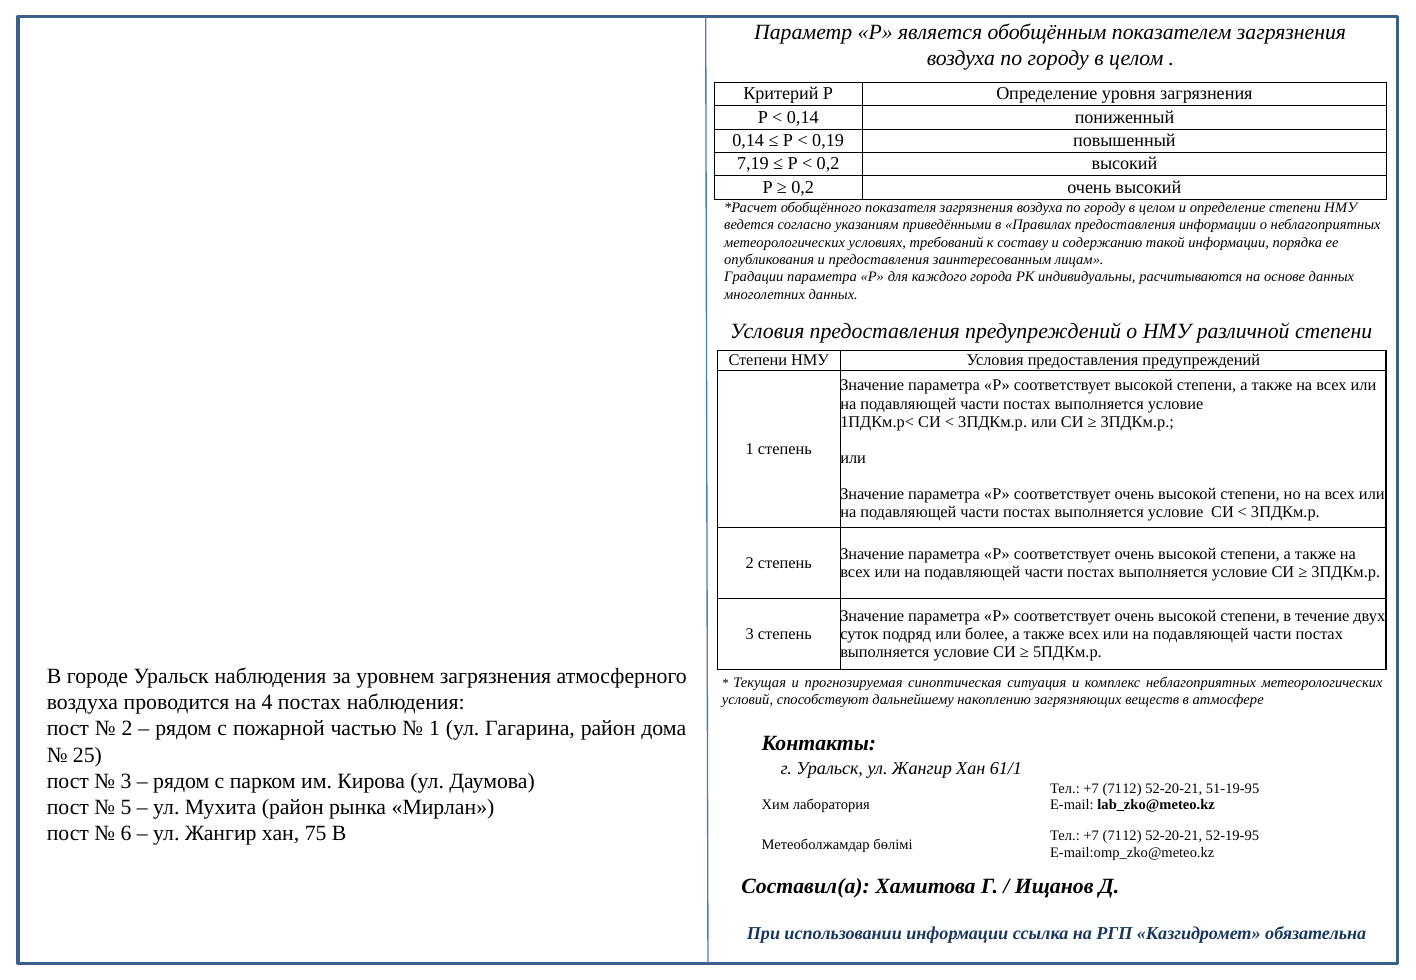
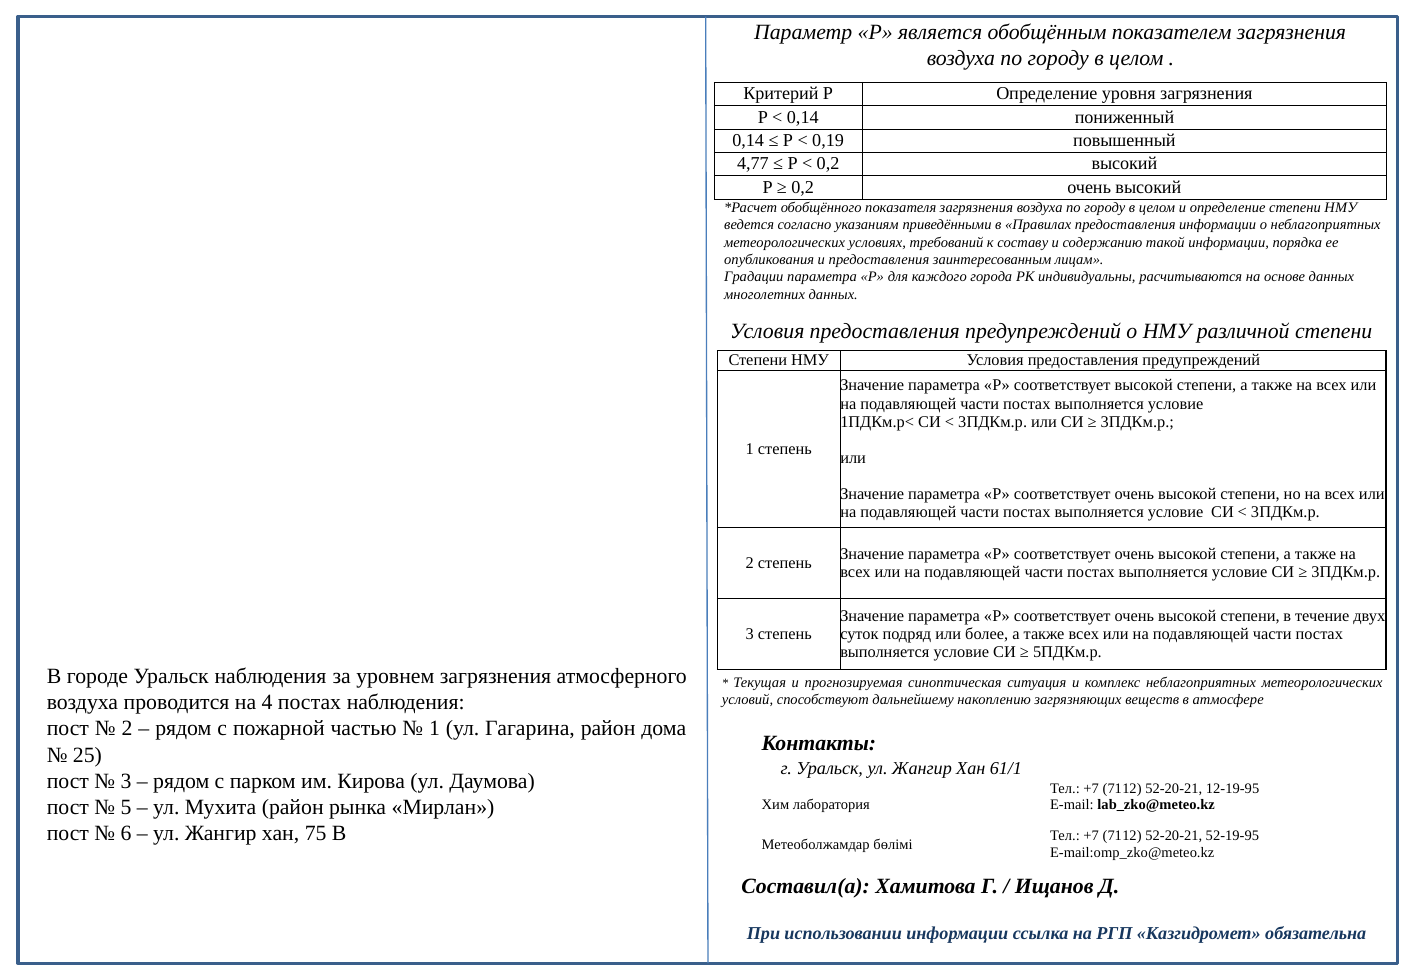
7,19: 7,19 -> 4,77 (753, 164)
51-19-95: 51-19-95 -> 12-19-95 (1233, 789)
